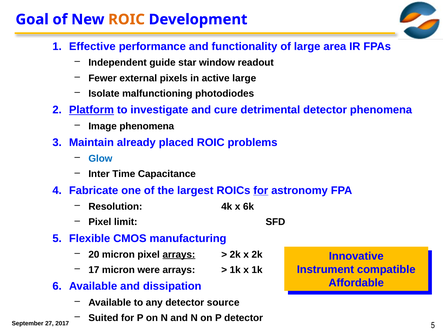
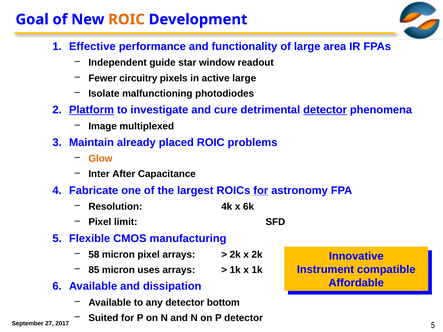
external: external -> circuitry (138, 78)
detector underline: none -> present (325, 110)
Image phenomena: phenomena -> multiplexed (147, 126)
Glow colour: blue -> orange (100, 159)
Time: Time -> After (124, 174)
20: 20 -> 58 (94, 255)
arrays underline: present -> none (179, 255)
17: 17 -> 85 (94, 270)
were: were -> uses (149, 270)
source: source -> bottom (223, 303)
